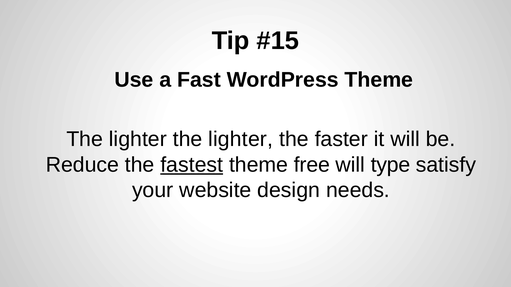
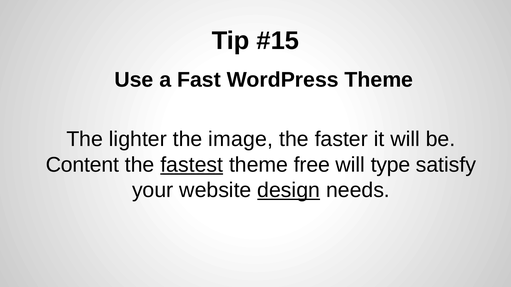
lighter the lighter: lighter -> image (241, 140)
Reduce: Reduce -> Content (82, 165)
design underline: none -> present (289, 191)
